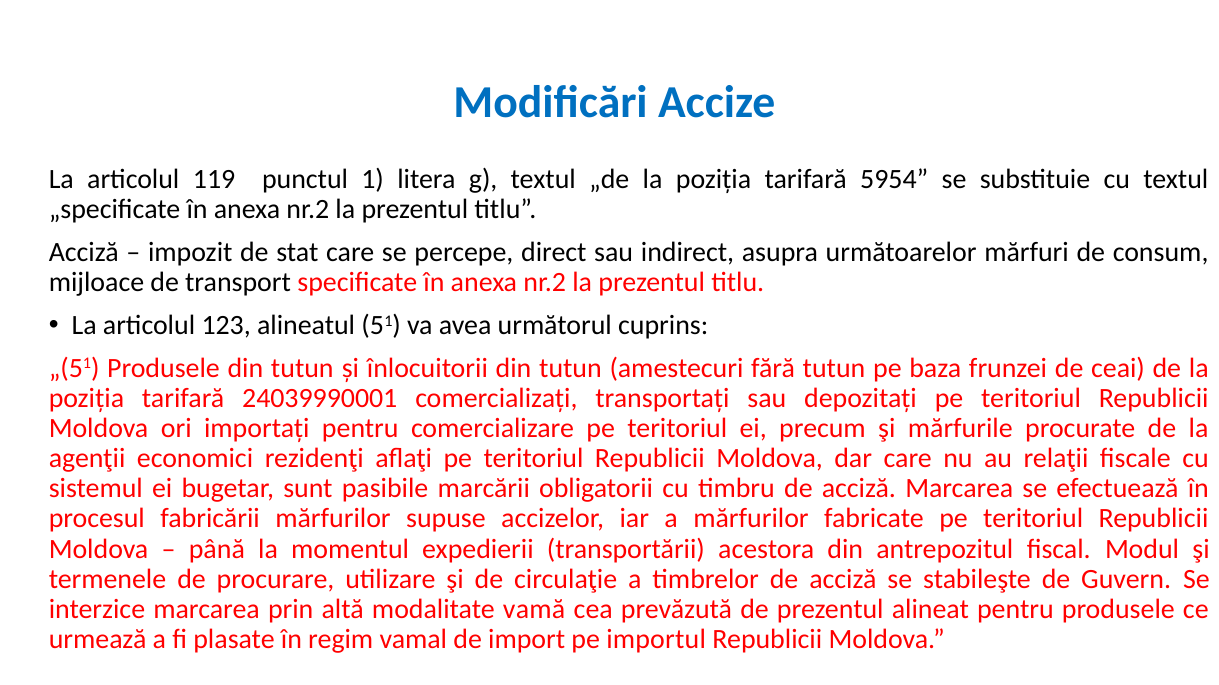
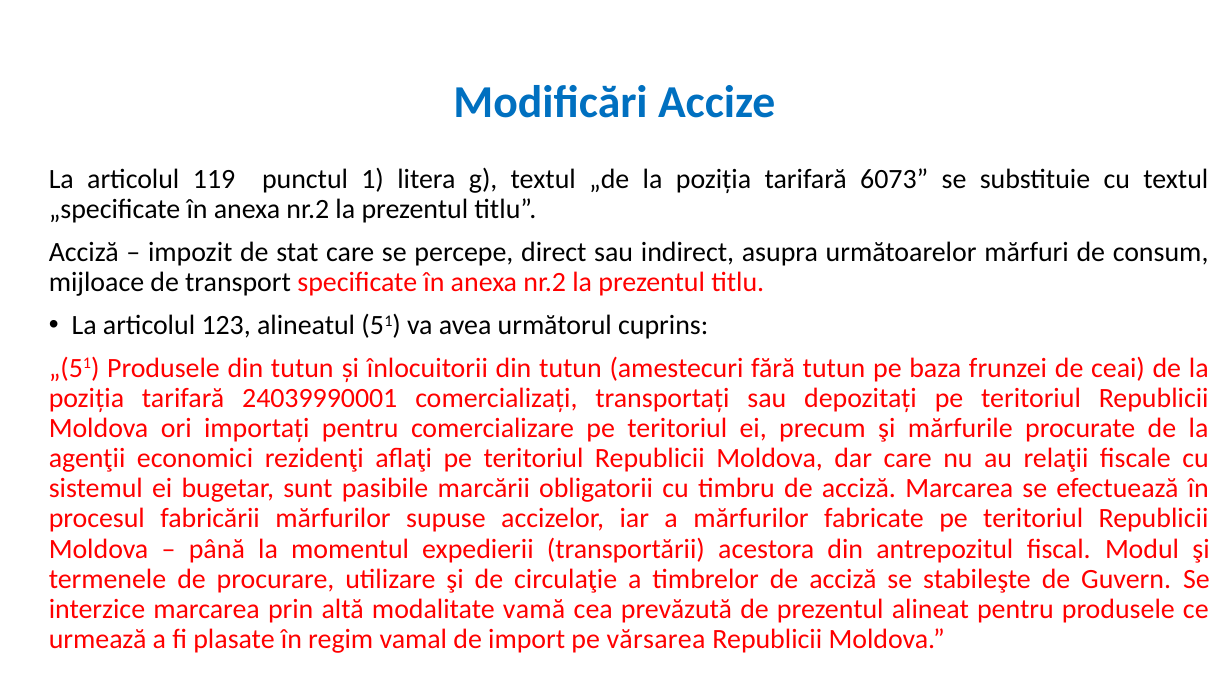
5954: 5954 -> 6073 (894, 179)
importul: importul -> vărsarea (656, 640)
